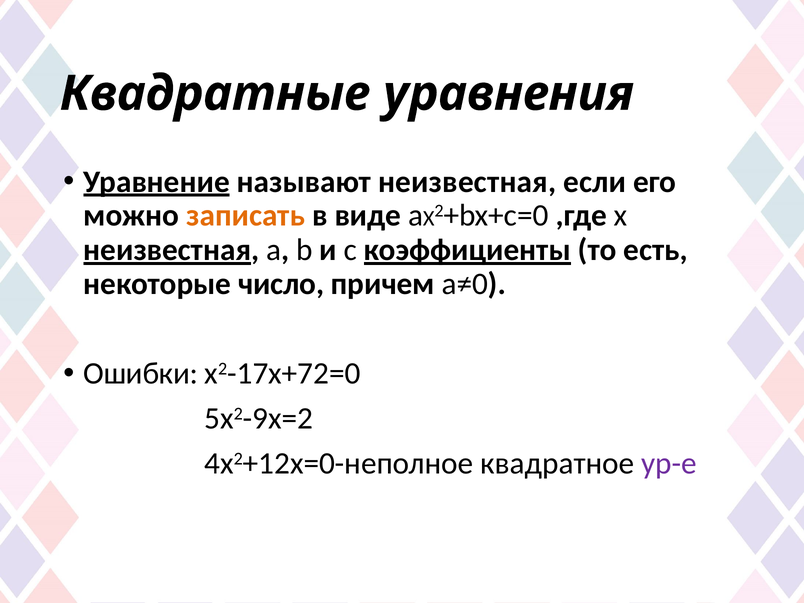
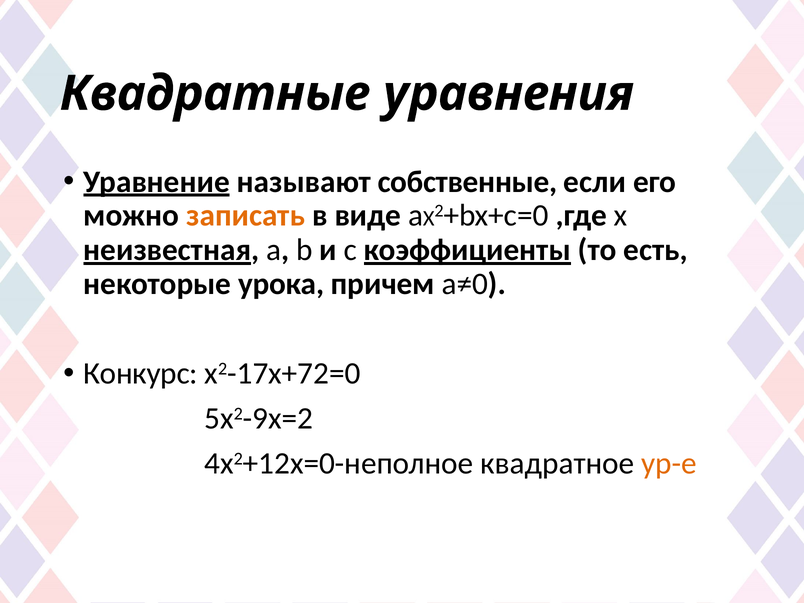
называют неизвестная: неизвестная -> собственные (467, 182)
число: число -> урока (281, 284)
Ошибки: Ошибки -> Конкурс (141, 374)
ур-е colour: purple -> orange (669, 464)
